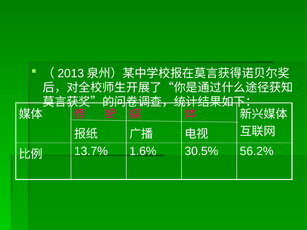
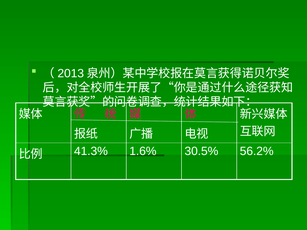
13.7%: 13.7% -> 41.3% (91, 151)
